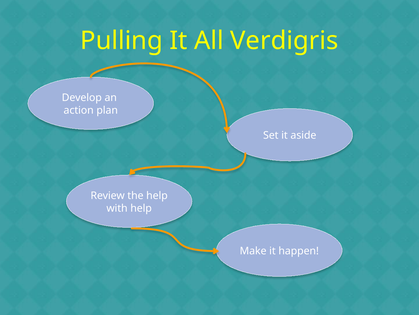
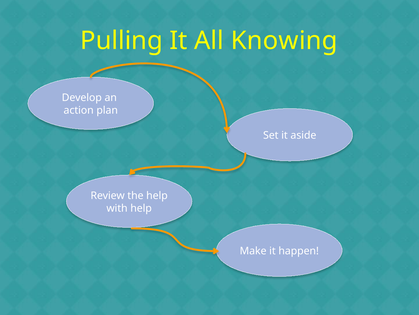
Verdigris: Verdigris -> Knowing (284, 41)
